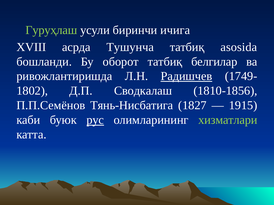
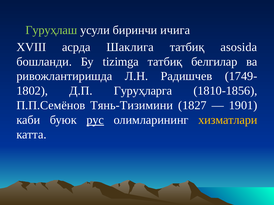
Тушунча: Тушунча -> Шаклига (130, 47)
оборот: оборот -> tizimga (121, 62)
Радишчев underline: present -> none (186, 76)
Сводкалаш: Сводкалаш -> Гуруҳларга (143, 91)
Тянь-Нисбатига: Тянь-Нисбатига -> Тянь-Тизимини (132, 106)
1915: 1915 -> 1901 (243, 106)
хизматлари colour: light green -> yellow (228, 120)
